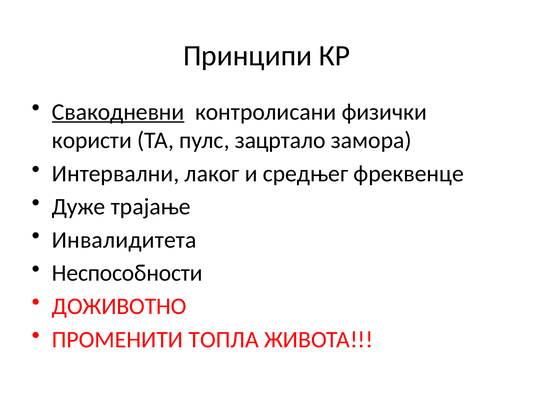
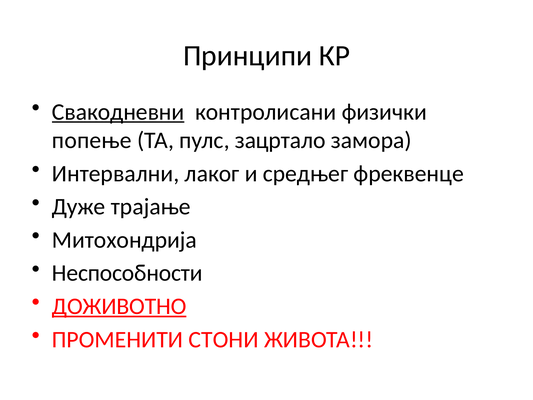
користи: користи -> попење (92, 140)
Инвалидитета: Инвалидитета -> Митохондрија (124, 240)
ДОЖИВОТНО underline: none -> present (119, 306)
ТОПЛА: ТОПЛА -> СТОНИ (224, 339)
